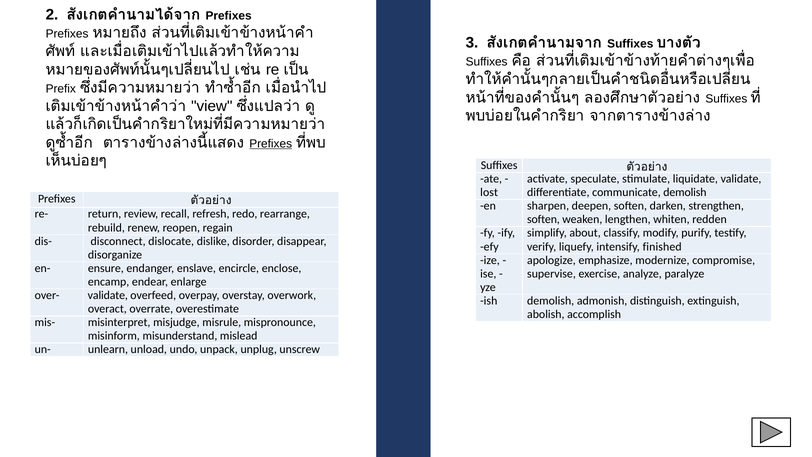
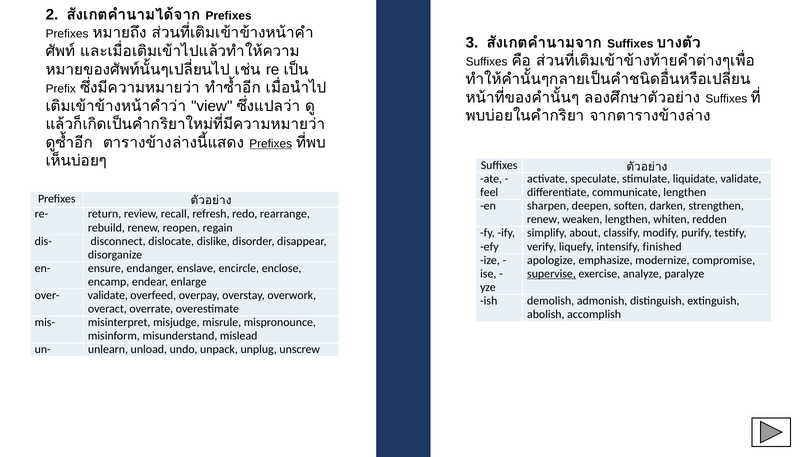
lost: lost -> feel (489, 192)
communicate demolish: demolish -> lengthen (685, 192)
soften: soften -> renew (543, 219)
supervise underline: none -> present (551, 274)
